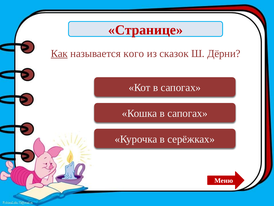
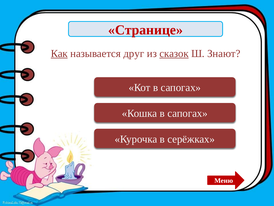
кого: кого -> друг (134, 53)
сказок underline: none -> present (174, 53)
Дёрни: Дёрни -> Знают (224, 53)
